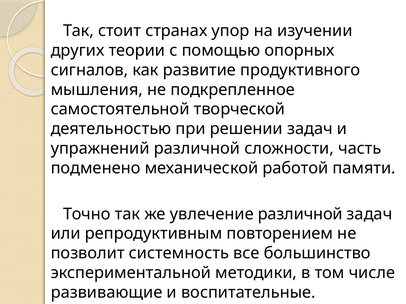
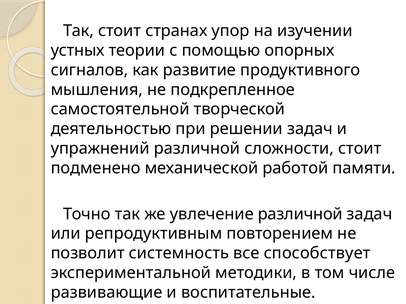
других: других -> устных (78, 51)
сложности часть: часть -> стоит (360, 149)
большинство: большинство -> способствует (317, 254)
